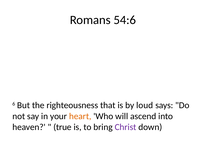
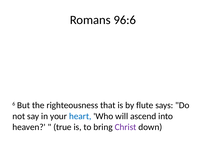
54:6: 54:6 -> 96:6 (125, 20)
loud: loud -> flute (145, 106)
heart colour: orange -> blue (80, 117)
